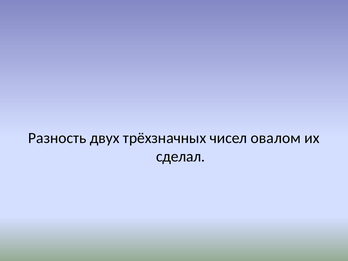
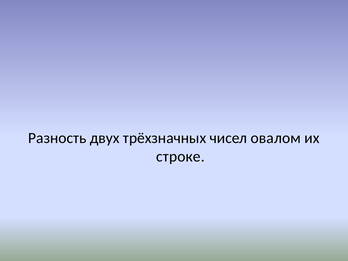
сделал: сделал -> строке (180, 157)
